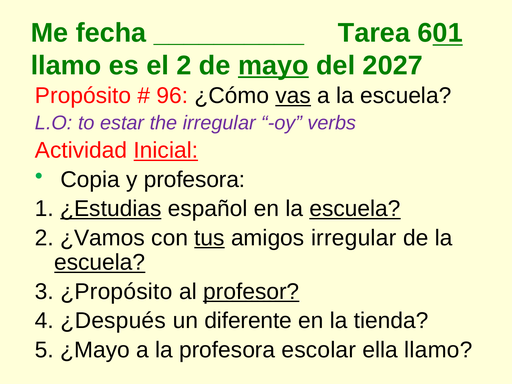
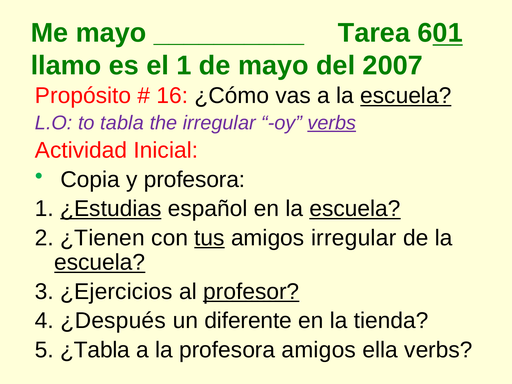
Me fecha: fecha -> mayo (111, 33)
el 2: 2 -> 1 (184, 65)
mayo underline: present -> none (273, 65)
2027: 2027 -> 2007 (393, 65)
96: 96 -> 16 (172, 96)
vas underline: present -> none (293, 96)
escuela underline: none -> present (406, 96)
estar: estar -> tabla (122, 123)
verbs underline: none -> present (332, 123)
Inicial underline: present -> none (166, 150)
¿Vamos: ¿Vamos -> ¿Tienen (103, 238)
¿Propósito: ¿Propósito -> ¿Ejercicios (116, 292)
¿Mayo: ¿Mayo -> ¿Tabla (95, 350)
profesora escolar: escolar -> amigos (319, 350)
ella llamo: llamo -> verbs (438, 350)
